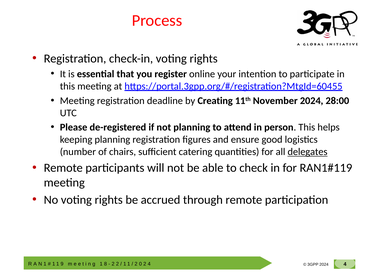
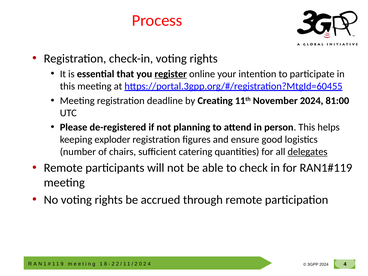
register underline: none -> present (171, 74)
28:00: 28:00 -> 81:00 (337, 101)
keeping planning: planning -> exploder (112, 140)
